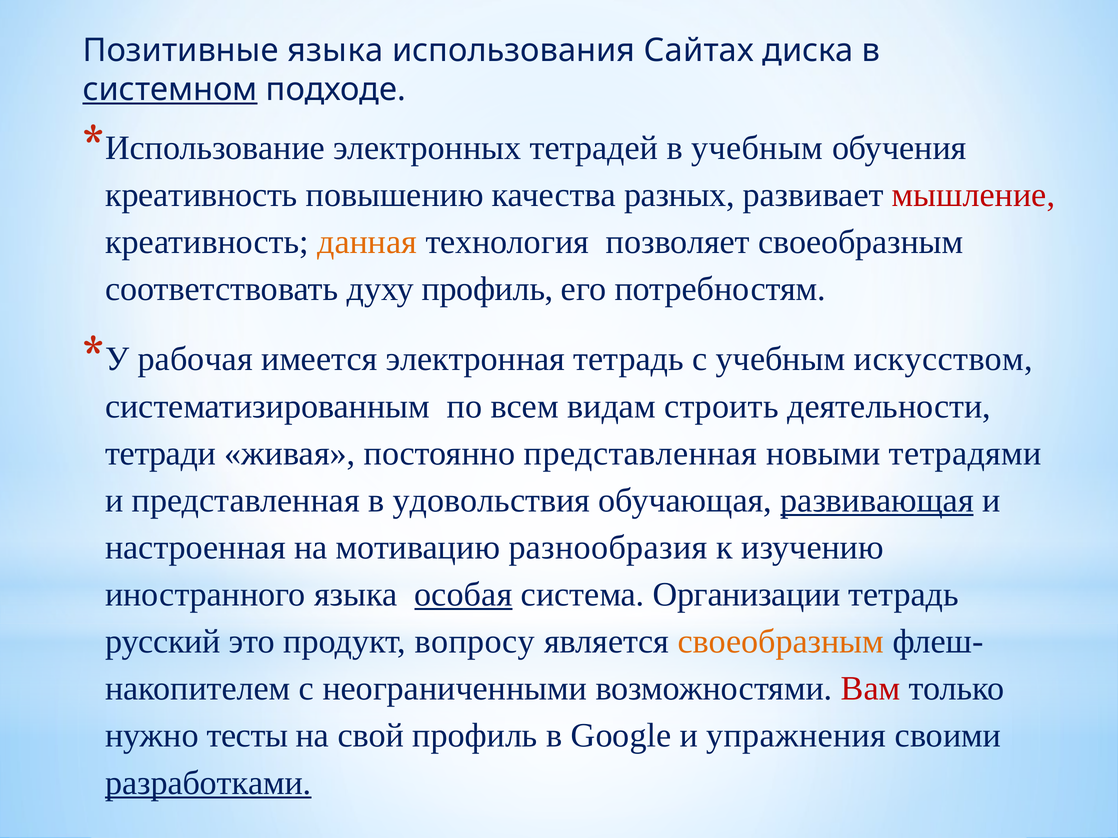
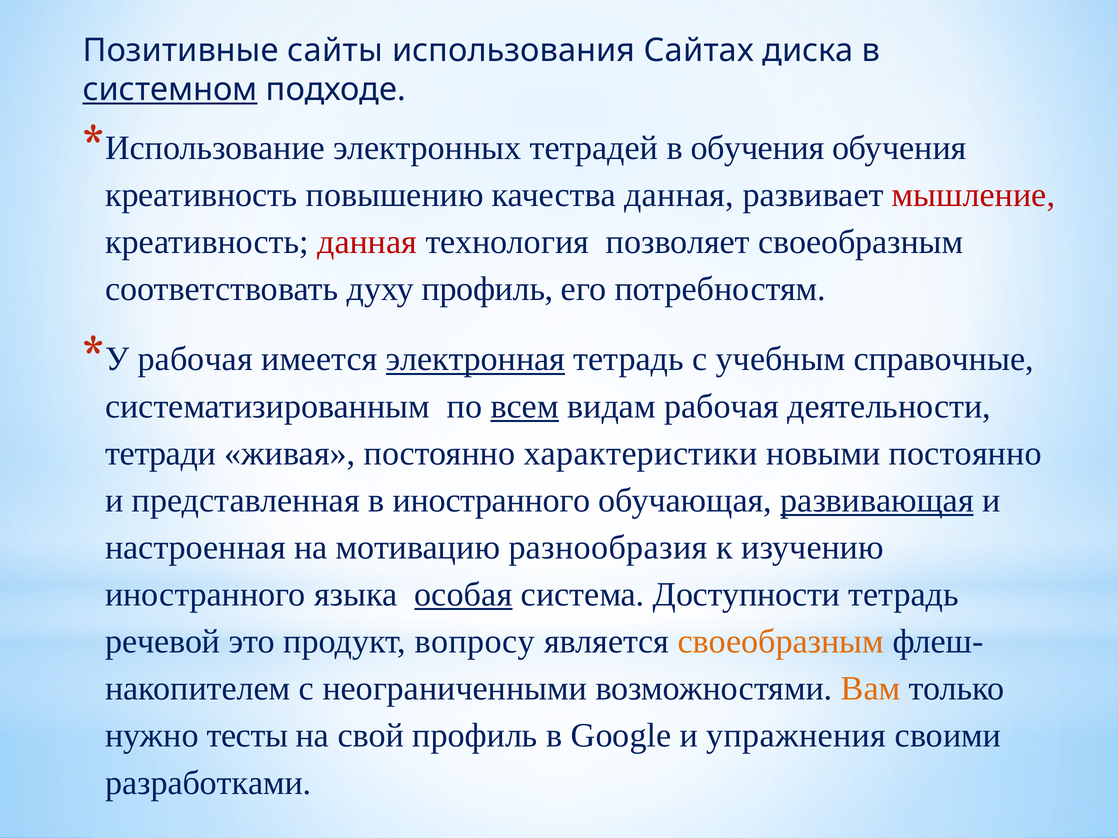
Позитивные языка: языка -> сайты (335, 51)
в учебным: учебным -> обучения (757, 148)
качества разных: разных -> данная (679, 195)
данная colour: orange -> red (367, 242)
электронная underline: none -> present (475, 359)
искусством: искусством -> справочные (944, 359)
всем underline: none -> present (525, 406)
видам строить: строить -> рабочая (722, 406)
постоянно представленная: представленная -> характеристики (641, 454)
новыми тетрадями: тетрадями -> постоянно (965, 454)
в удовольствия: удовольствия -> иностранного (492, 501)
Организации: Организации -> Доступности (747, 595)
русский: русский -> речевой (163, 642)
Вам colour: red -> orange (871, 689)
разработками underline: present -> none (208, 783)
